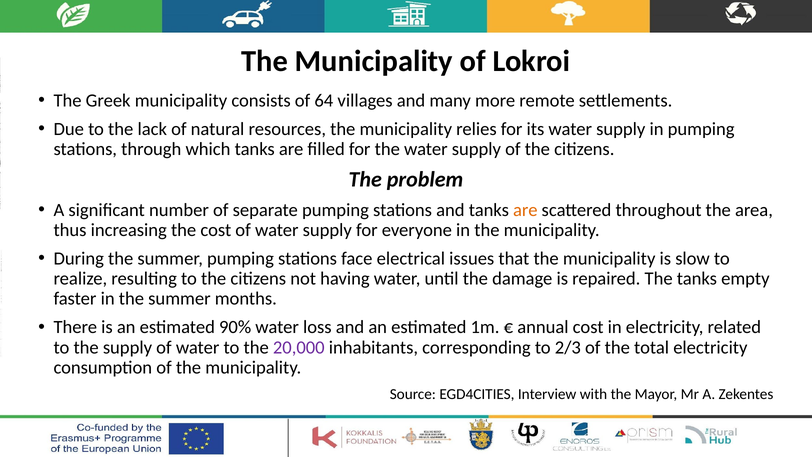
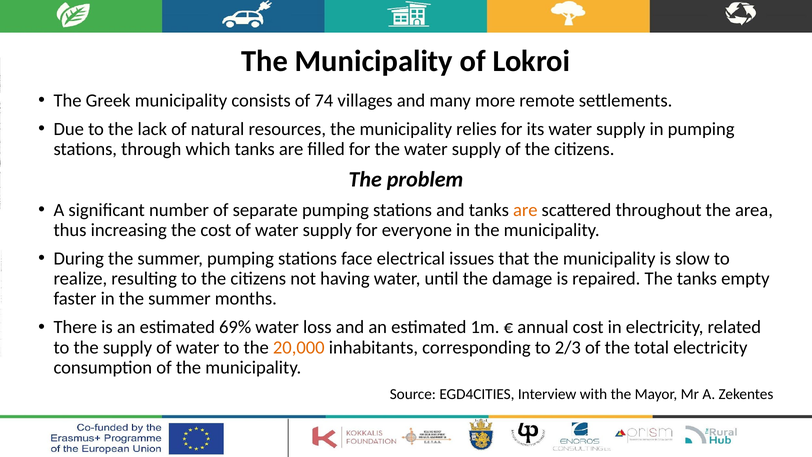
64: 64 -> 74 (324, 100)
90%: 90% -> 69% (235, 327)
20,000 colour: purple -> orange (299, 347)
